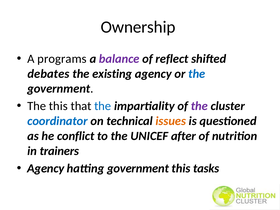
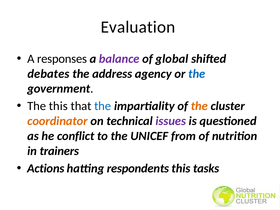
Ownership: Ownership -> Evaluation (138, 27)
programs: programs -> responses (62, 59)
reflect: reflect -> global (172, 59)
existing: existing -> address (112, 74)
the colour: purple -> orange (199, 106)
coordinator colour: blue -> orange (57, 121)
issues colour: orange -> purple (171, 121)
after: after -> from (184, 136)
Agency: Agency -> Actions (46, 168)
hatting government: government -> respondents (138, 168)
